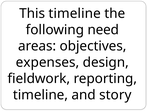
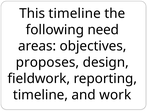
expenses: expenses -> proposes (47, 62)
story: story -> work (115, 94)
